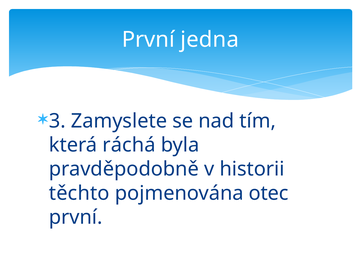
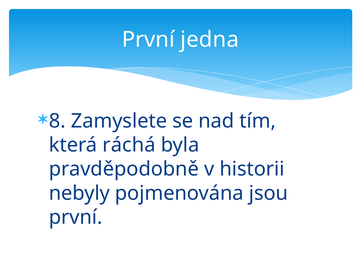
3: 3 -> 8 (57, 121)
těchto: těchto -> nebyly (79, 193)
otec: otec -> jsou (268, 193)
